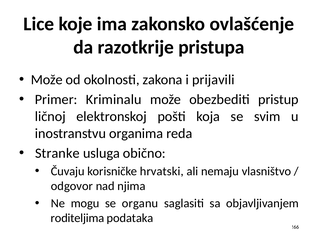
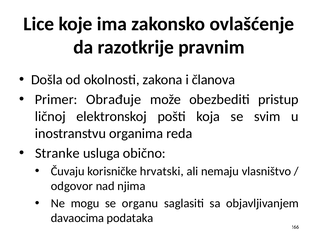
pristupa: pristupa -> pravnim (211, 47)
Može: Može -> Došla (47, 80)
prijavili: prijavili -> članova (213, 80)
Kriminalu: Kriminalu -> Obrađuje (114, 100)
roditeljima: roditeljima -> davaocima (77, 219)
